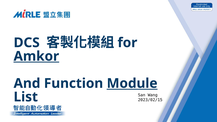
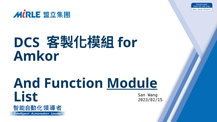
Amkor underline: present -> none (36, 56)
